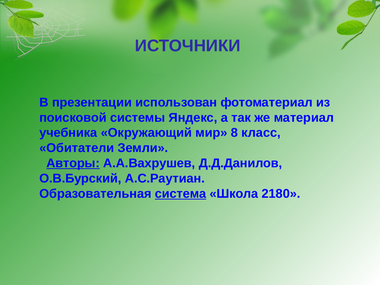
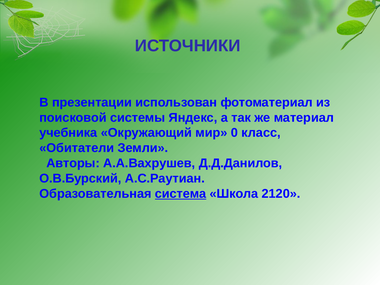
8: 8 -> 0 (234, 133)
Авторы underline: present -> none (73, 163)
2180: 2180 -> 2120 (281, 194)
